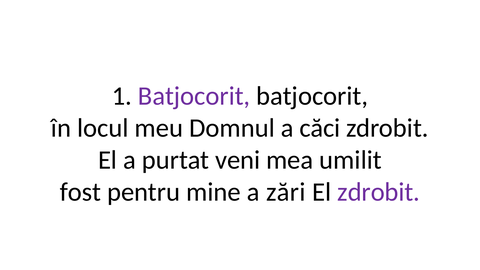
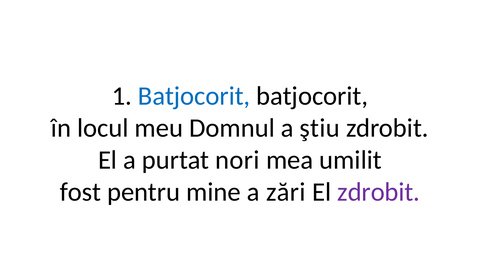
Batjocorit colour: purple -> blue (194, 96)
căci: căci -> ştiu (320, 128)
veni: veni -> nori (237, 160)
